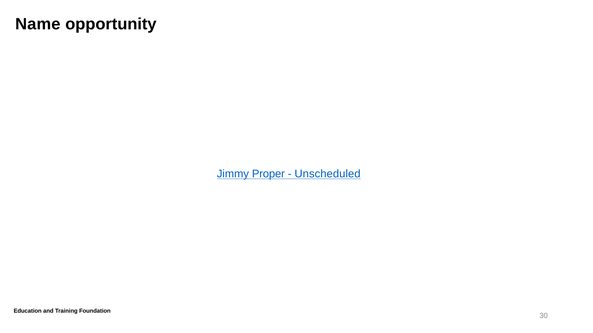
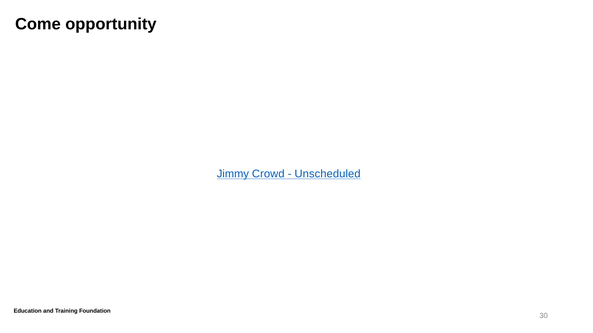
Name: Name -> Come (38, 24)
Proper: Proper -> Crowd (268, 174)
